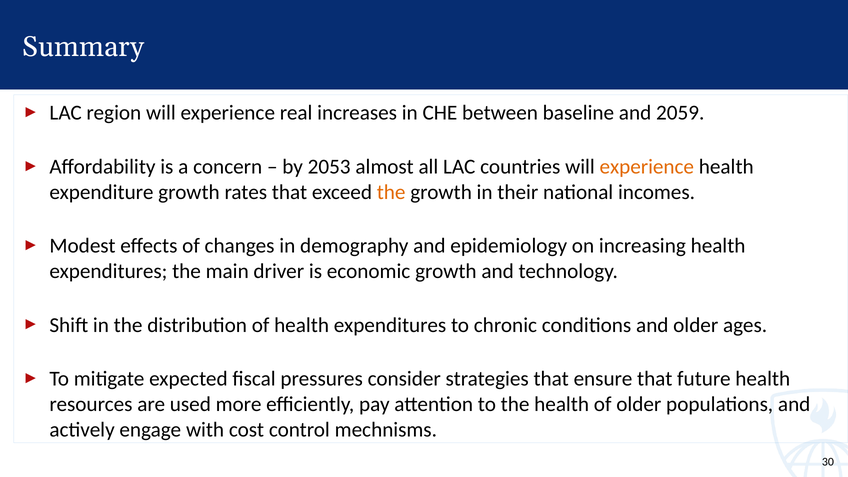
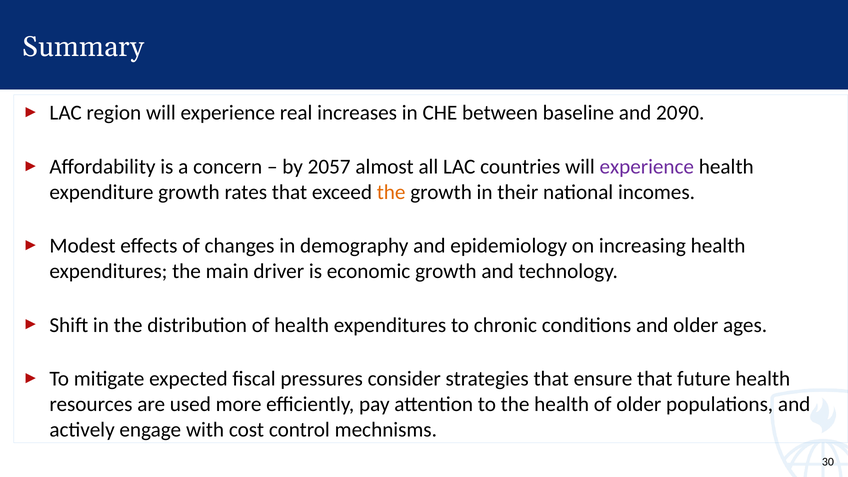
2059: 2059 -> 2090 (680, 113)
2053: 2053 -> 2057 (329, 167)
experience colour: orange -> purple (647, 167)
